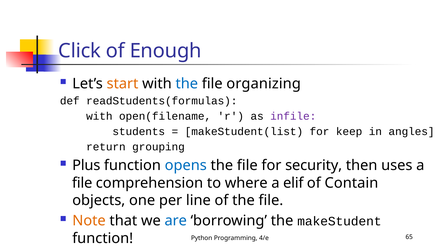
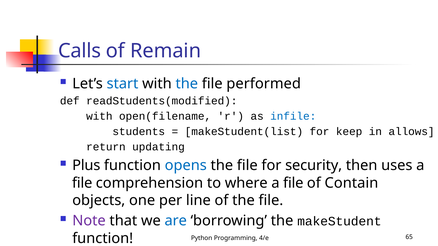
Click: Click -> Calls (80, 51)
Enough: Enough -> Remain (166, 51)
start colour: orange -> blue (122, 84)
organizing: organizing -> performed (264, 84)
readStudents(formulas: readStudents(formulas -> readStudents(modified (162, 101)
infile colour: purple -> blue (293, 117)
angles: angles -> allows (412, 132)
grouping: grouping -> updating (159, 147)
elif: elif -> file (293, 183)
Note colour: orange -> purple (89, 221)
